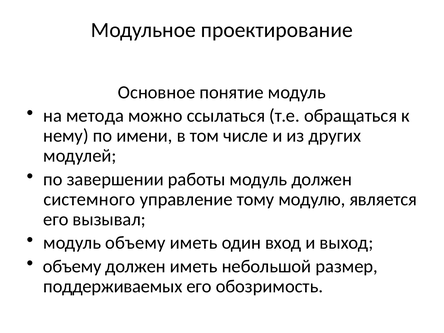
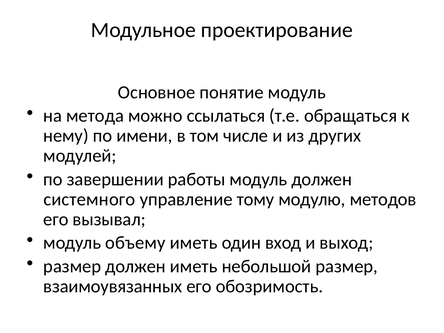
является: является -> методов (383, 199)
объему: объему -> размер (72, 266)
поддерживаемых: поддерживаемых -> взаимоувязанных (113, 286)
